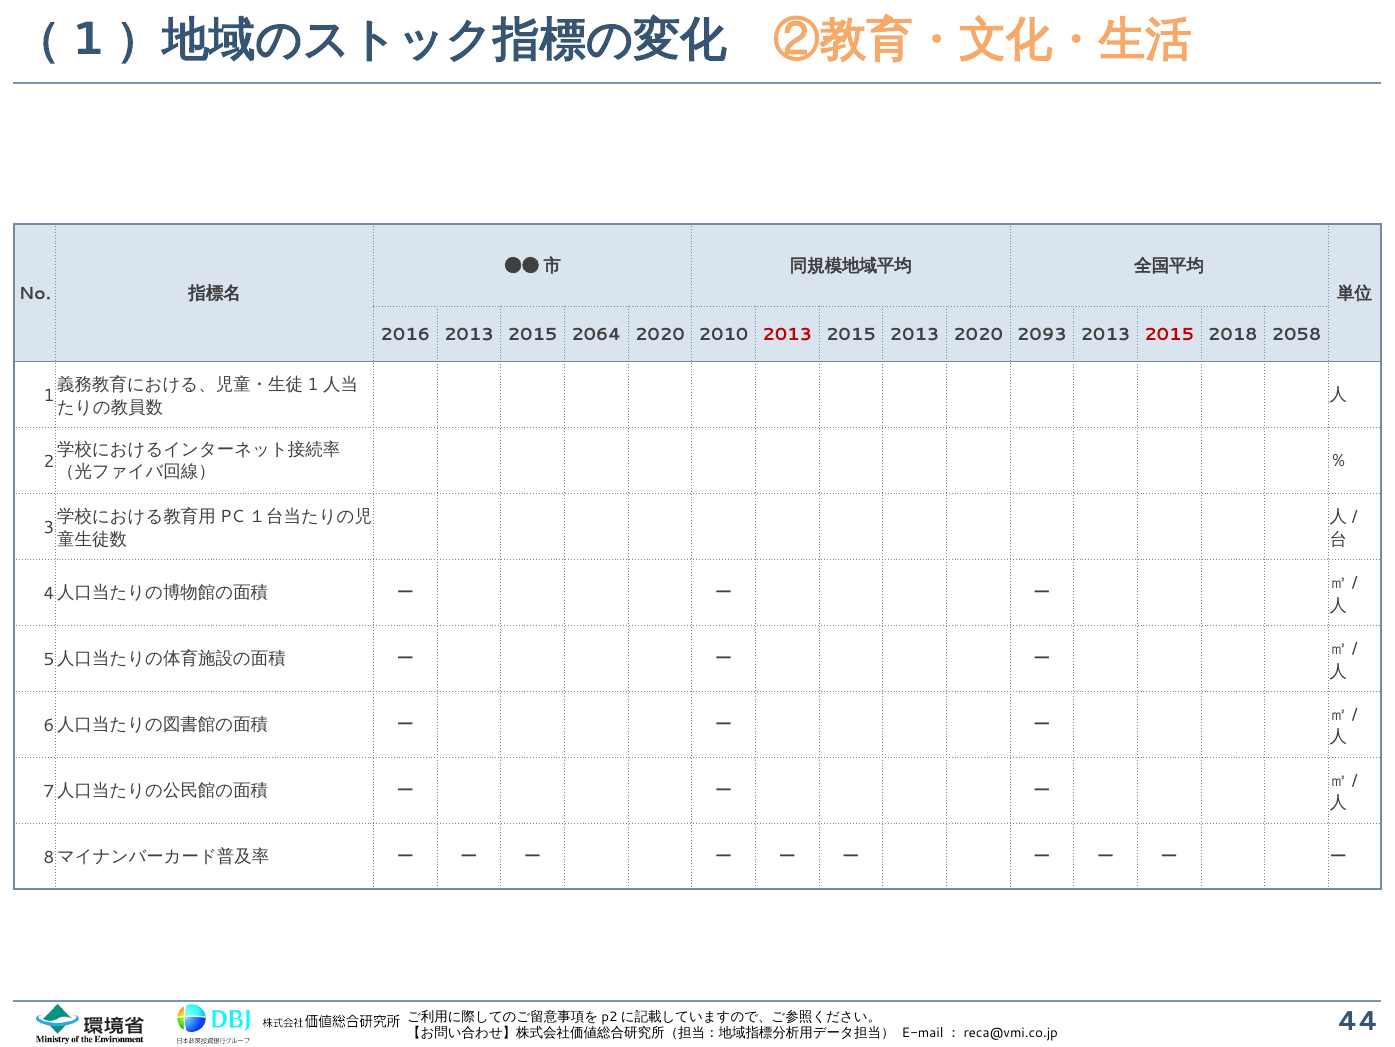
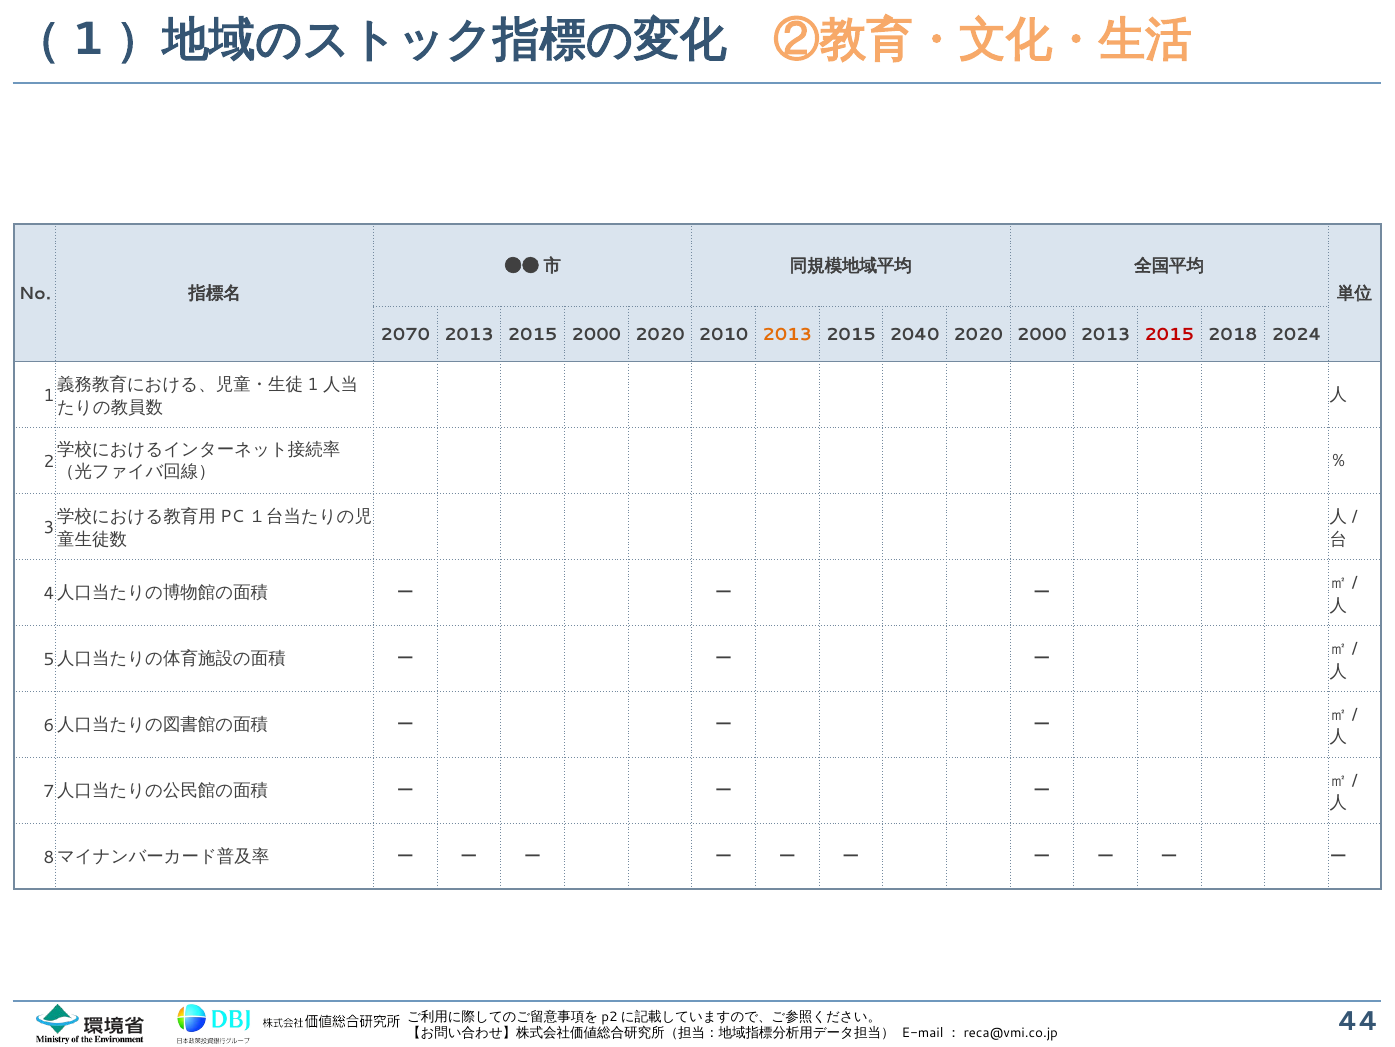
2016: 2016 -> 2070 (405, 335)
2015 2064: 2064 -> 2000 (596, 335)
2013 colour: red -> orange (787, 335)
2015 2013: 2013 -> 2040 (915, 335)
2020 2093: 2093 -> 2000 (1042, 335)
2058: 2058 -> 2024 (1297, 335)
